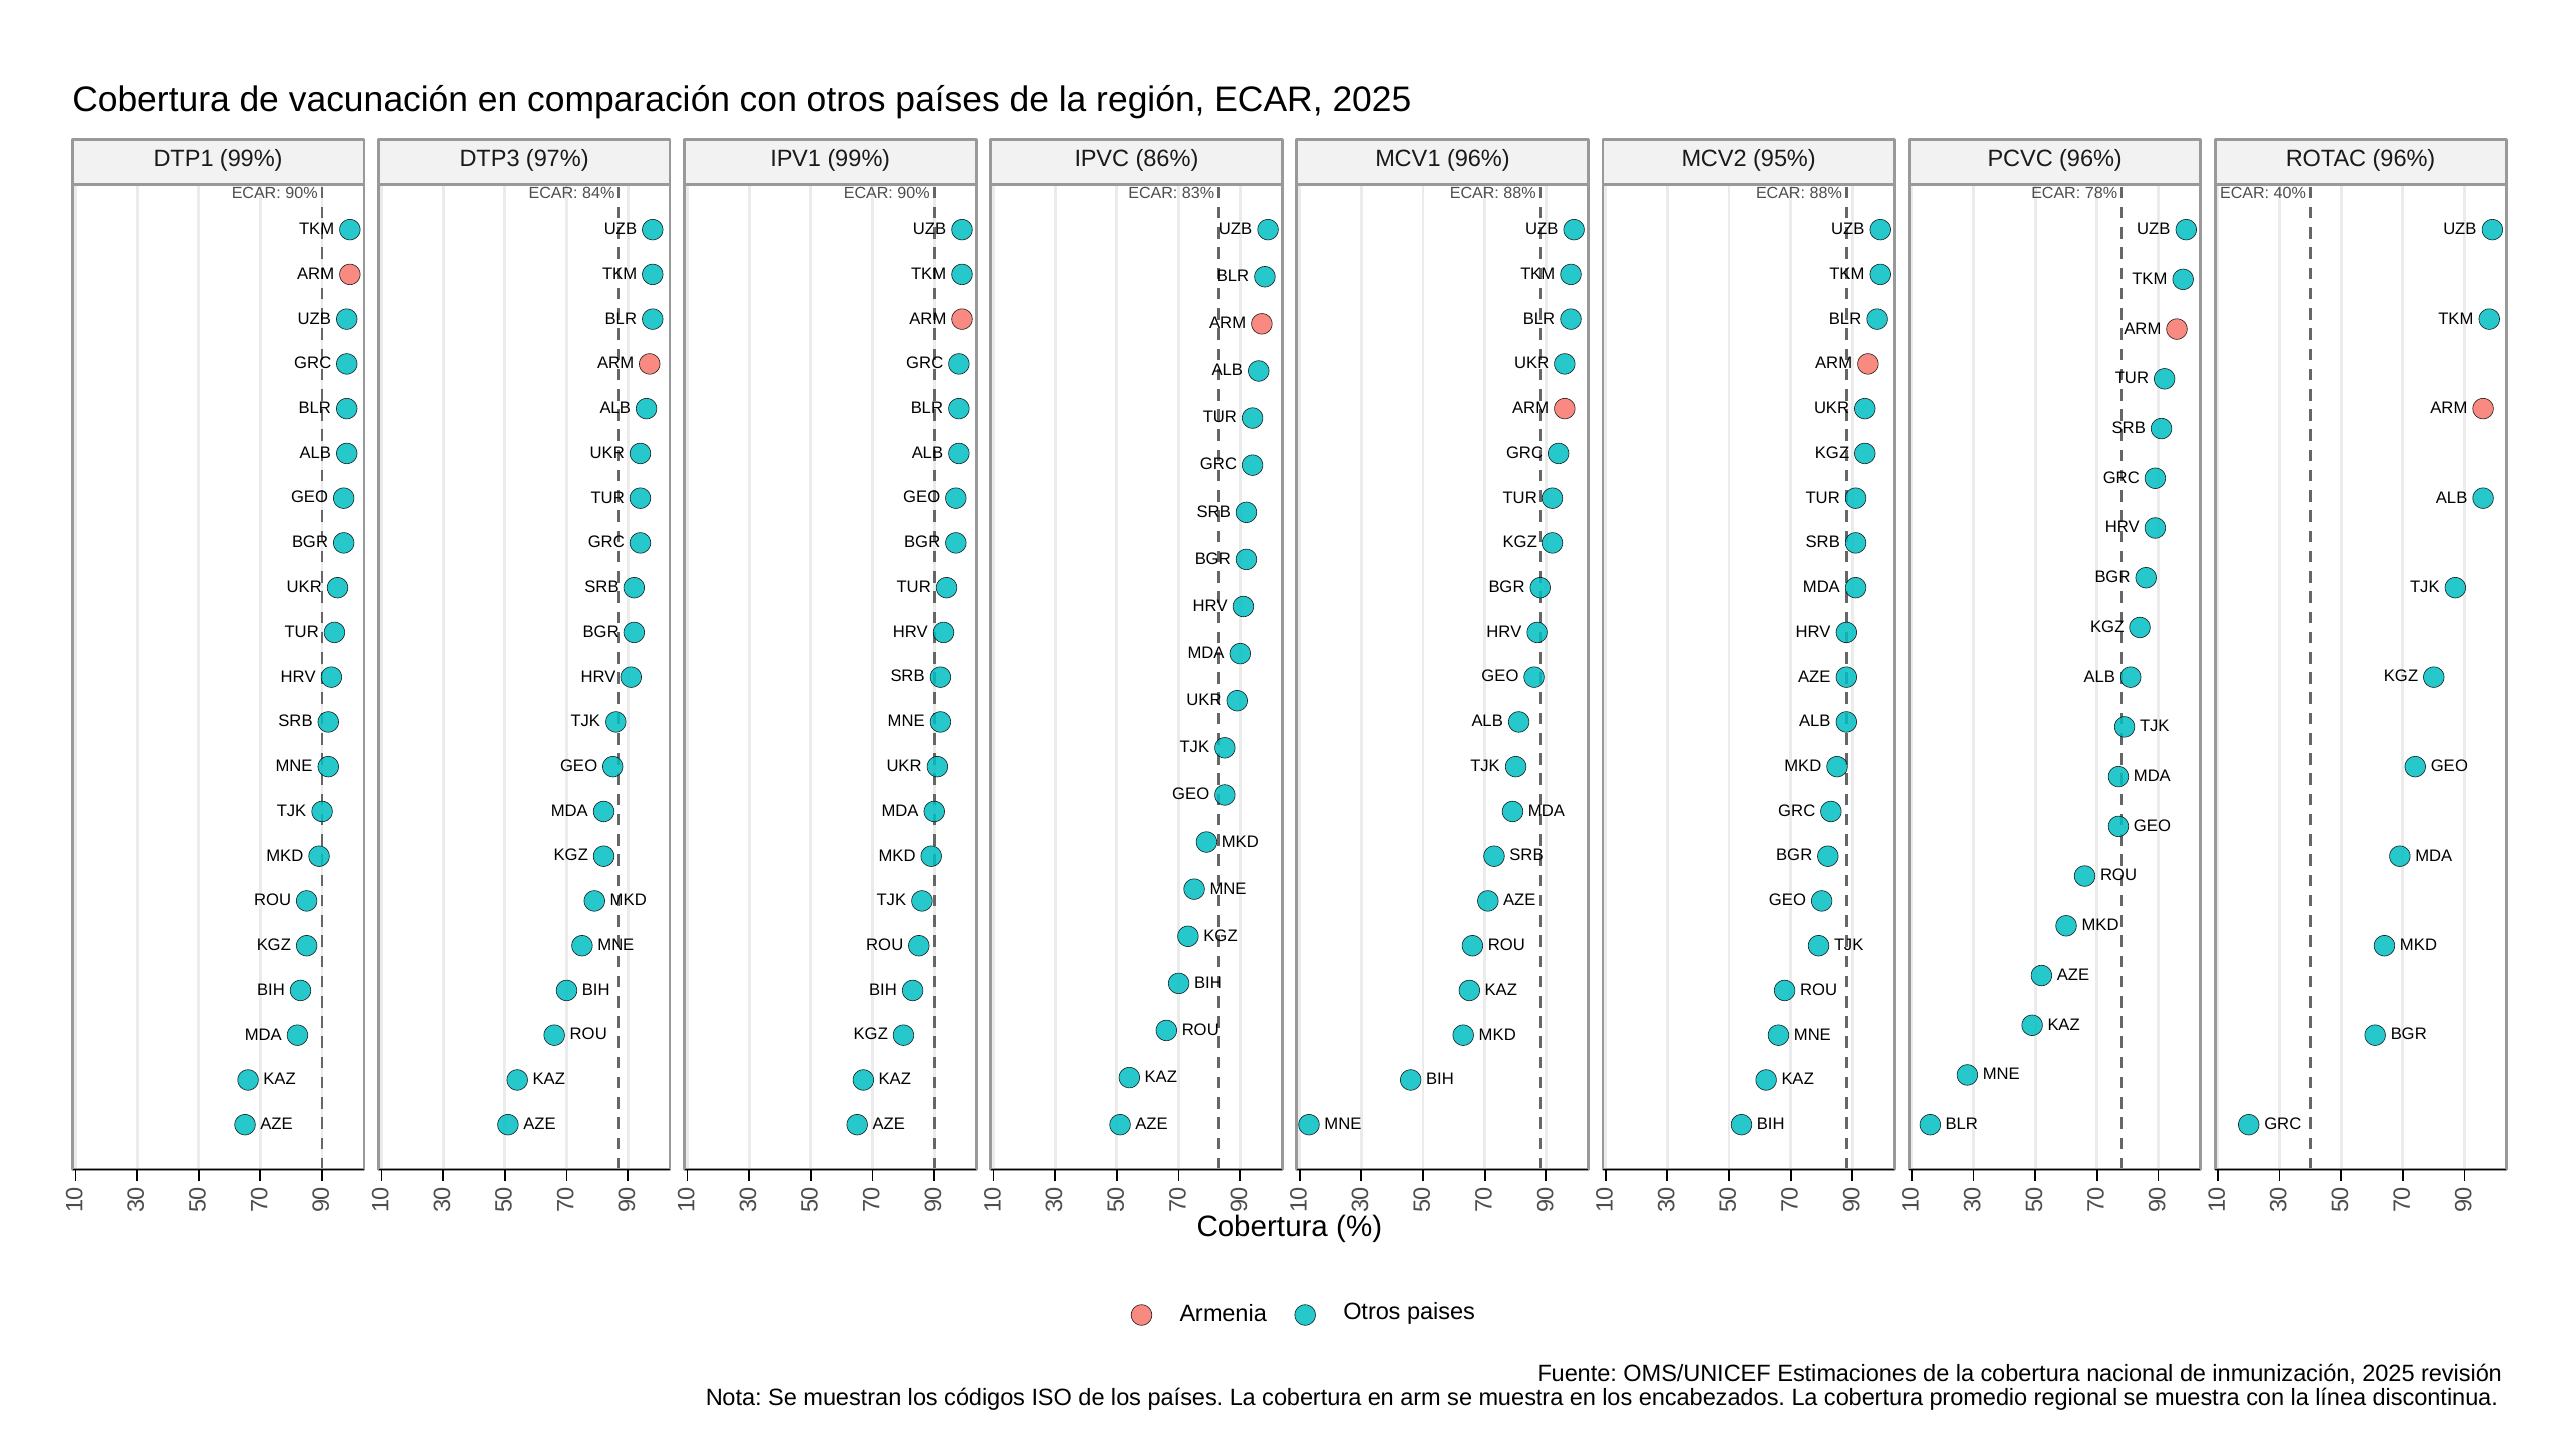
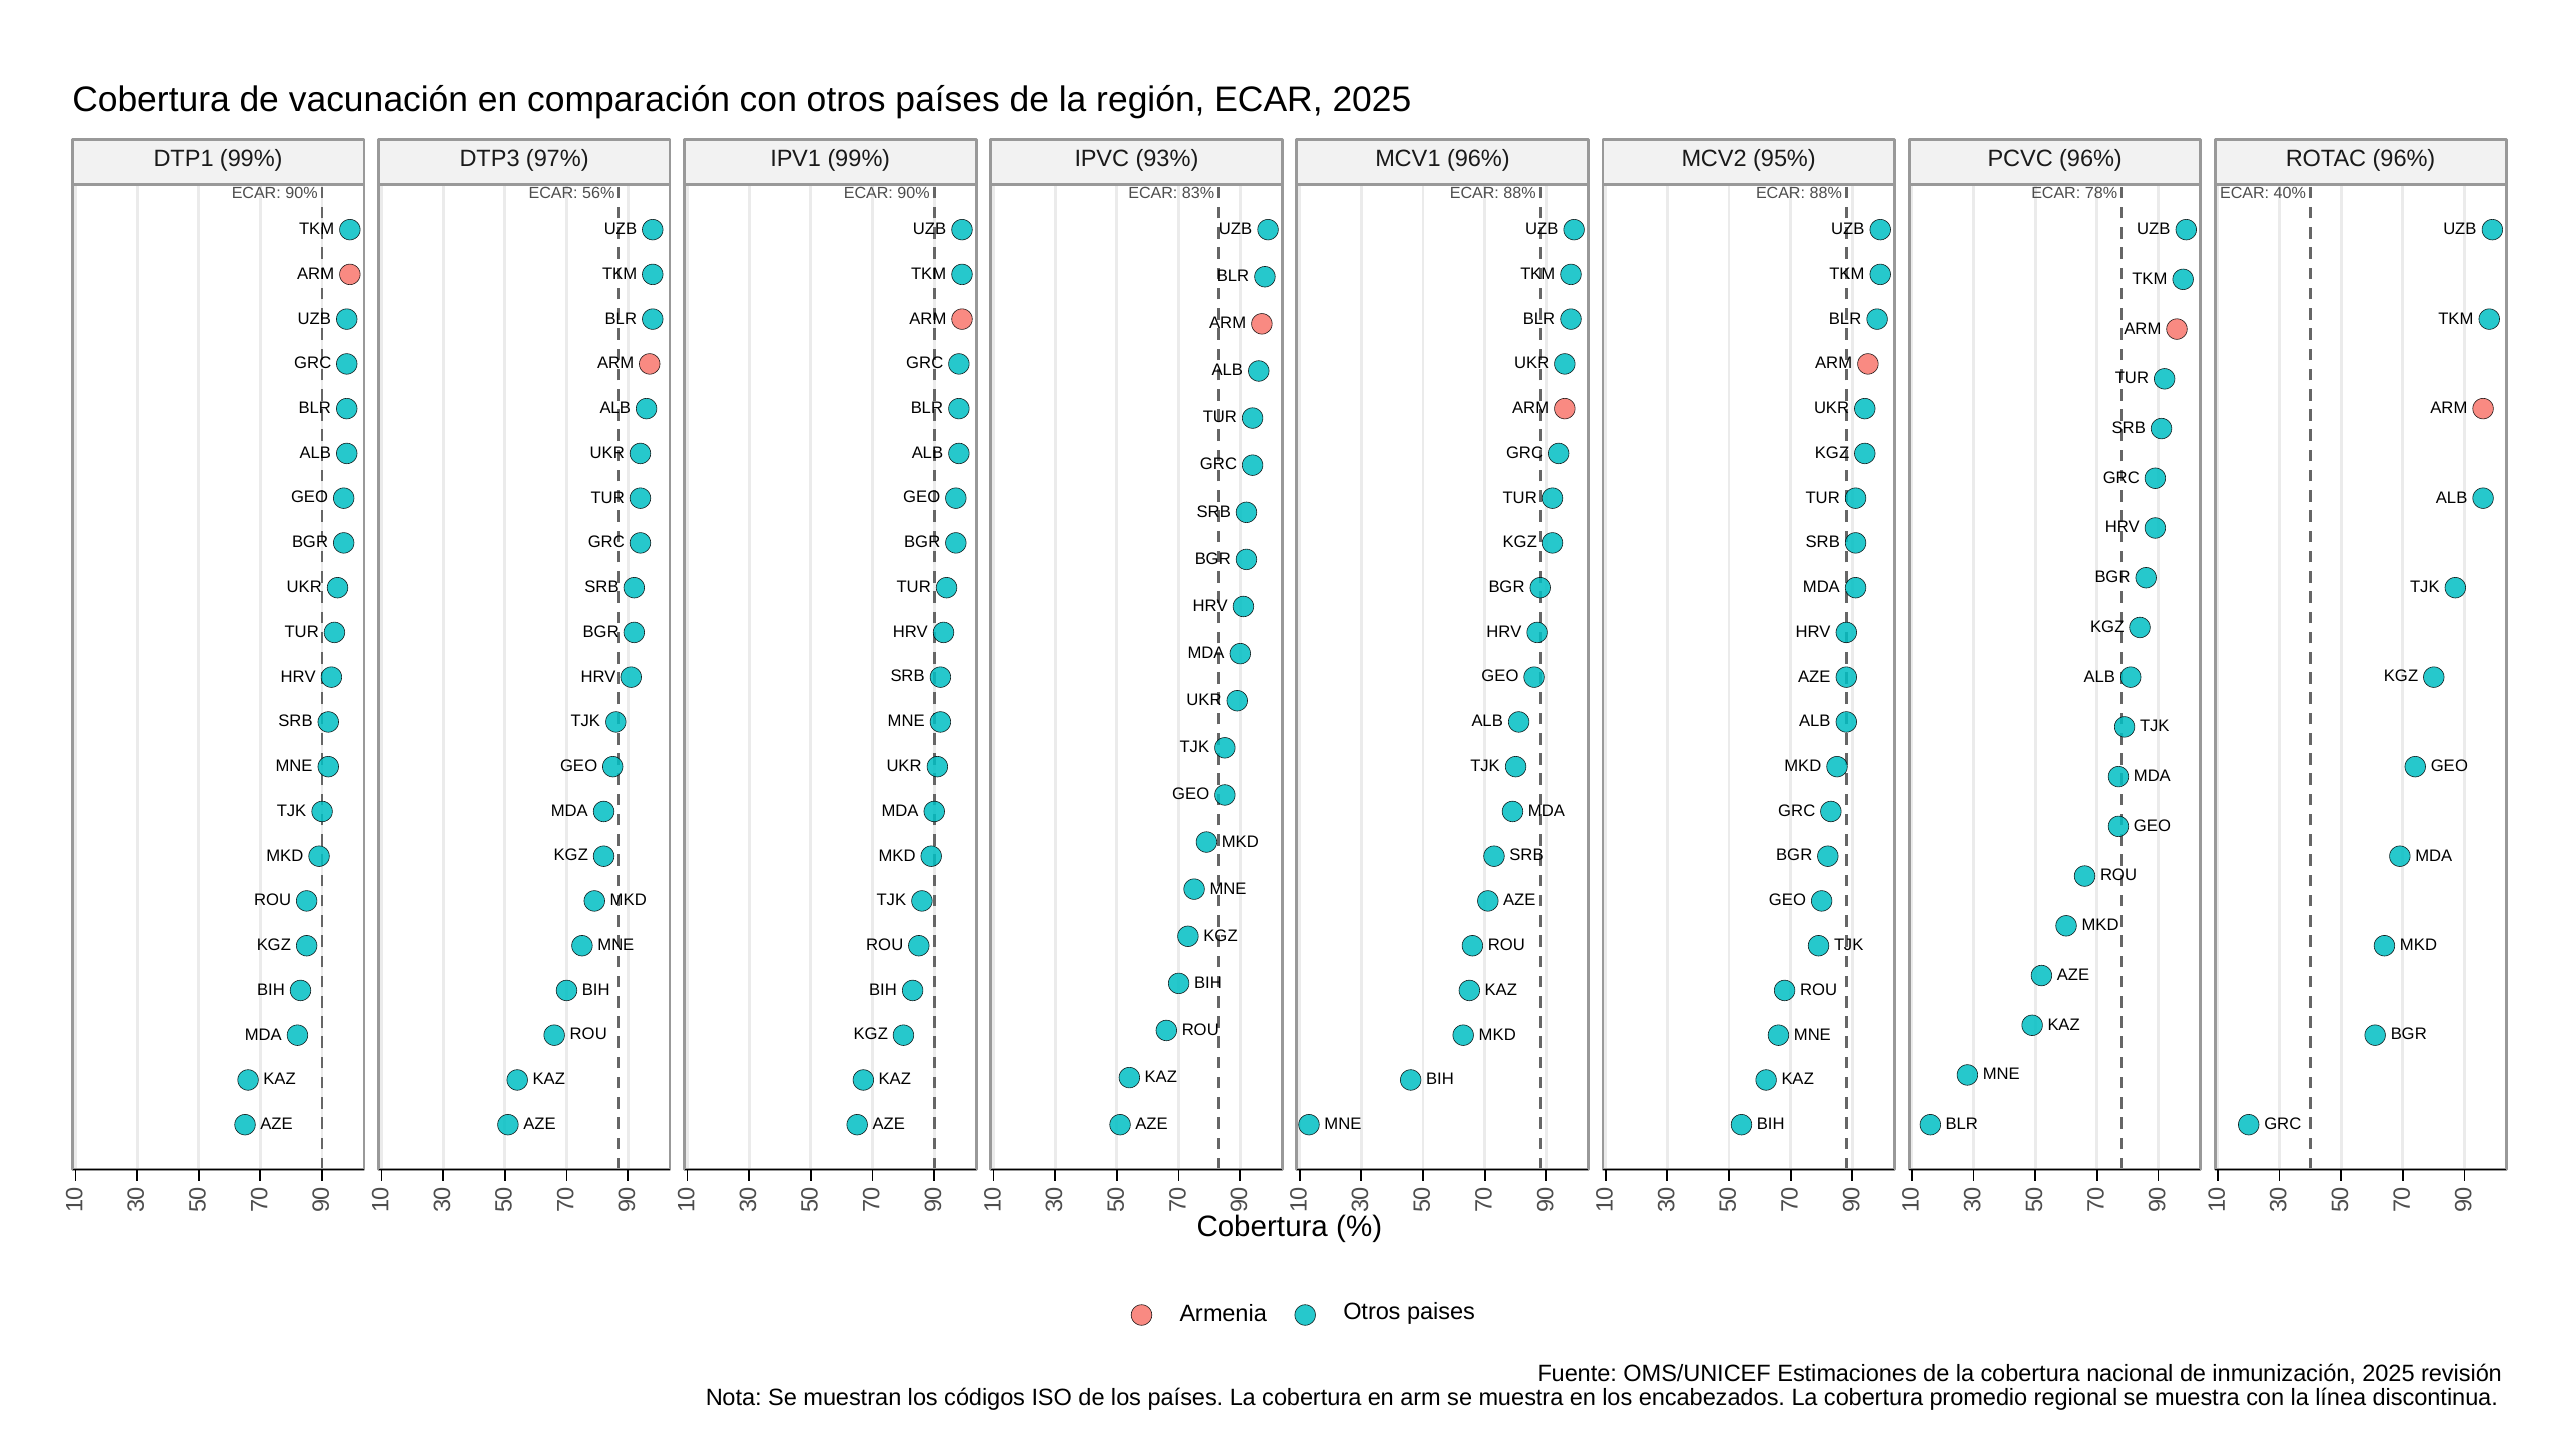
86%: 86% -> 93% (1167, 159)
84%: 84% -> 56% (598, 193)
